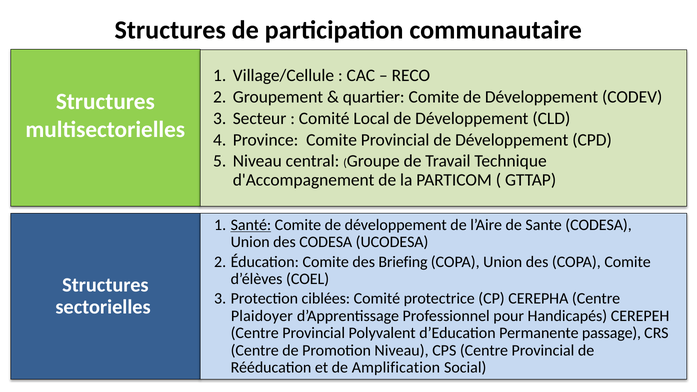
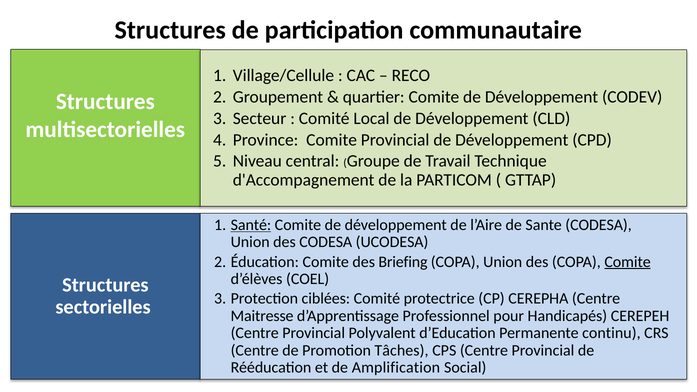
Comite underline: none -> present (628, 262)
Plaidoyer: Plaidoyer -> Maitresse (262, 316)
passage: passage -> continu (611, 333)
Promotion Niveau: Niveau -> Tâches (402, 350)
